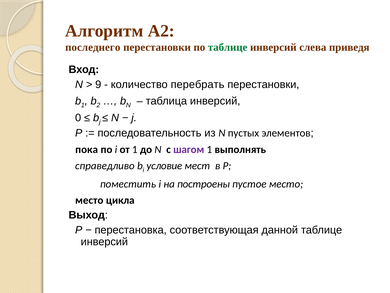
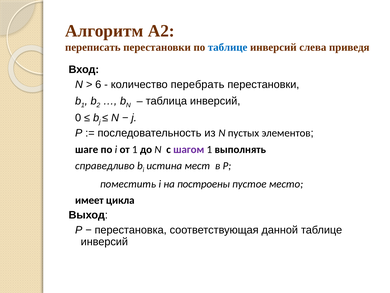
последнего: последнего -> переписать (93, 47)
таблице colour: green -> blue (228, 47)
9: 9 -> 6 (98, 84)
пока: пока -> шаге (87, 149)
условие: условие -> истина (164, 165)
место: место -> имеет (89, 200)
